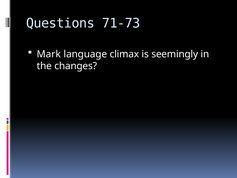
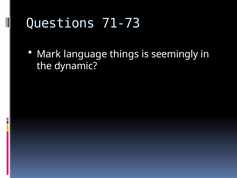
climax: climax -> things (124, 54)
changes: changes -> dynamic (76, 66)
